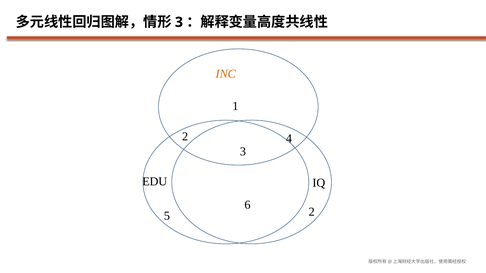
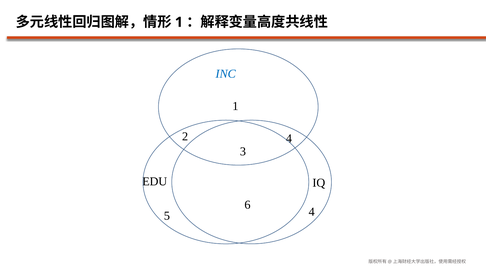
3: 3 -> 1 (179, 22)
INC colour: orange -> blue (226, 74)
5 2: 2 -> 4 (312, 212)
